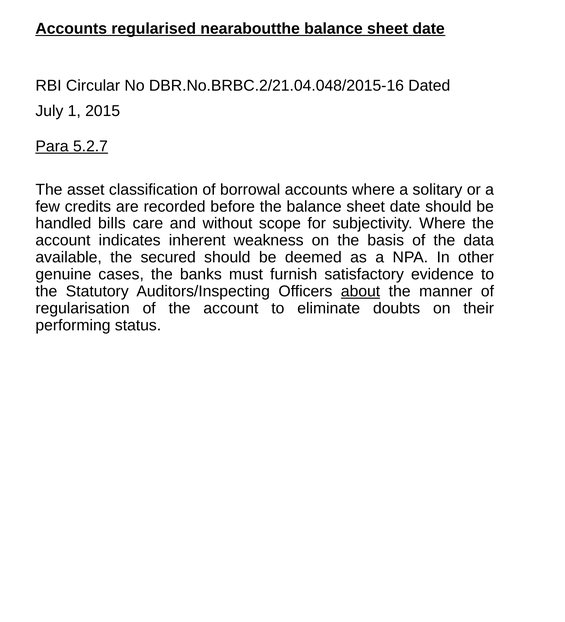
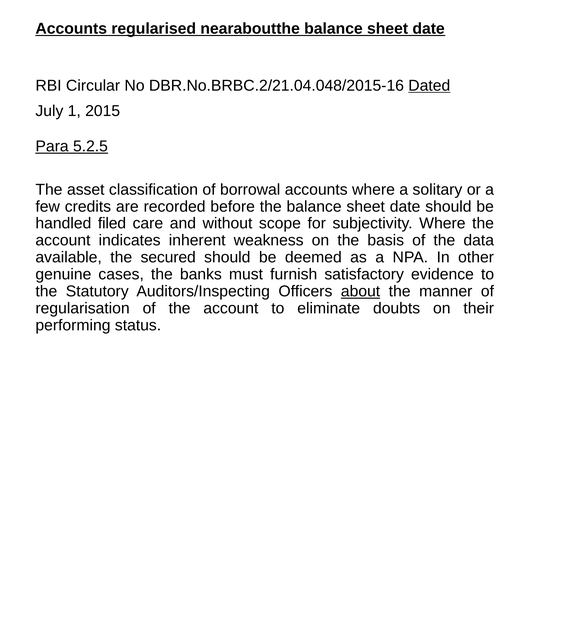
Dated underline: none -> present (429, 85)
5.2.7: 5.2.7 -> 5.2.5 (90, 146)
bills: bills -> filed (112, 223)
